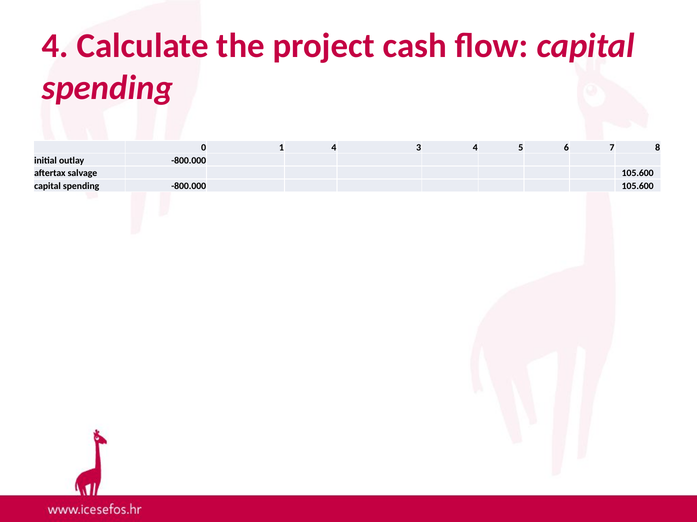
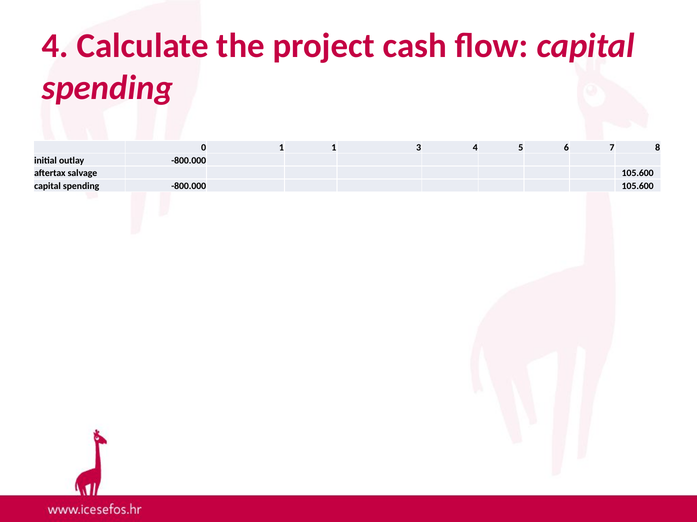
1 4: 4 -> 1 (334, 148)
